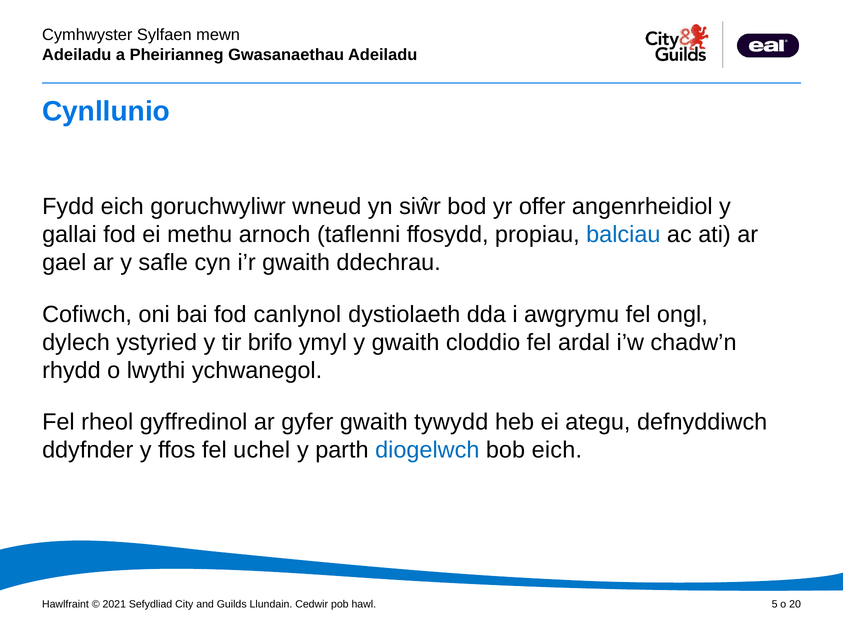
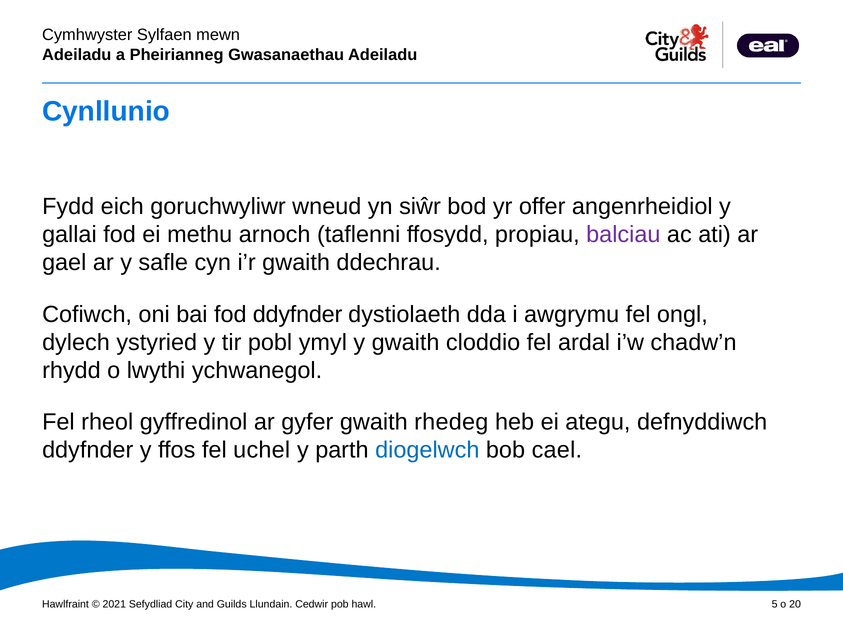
balciau colour: blue -> purple (623, 235)
fod canlynol: canlynol -> ddyfnder (298, 314)
brifo: brifo -> pobl (270, 343)
tywydd: tywydd -> rhedeg (451, 422)
bob eich: eich -> cael (557, 450)
